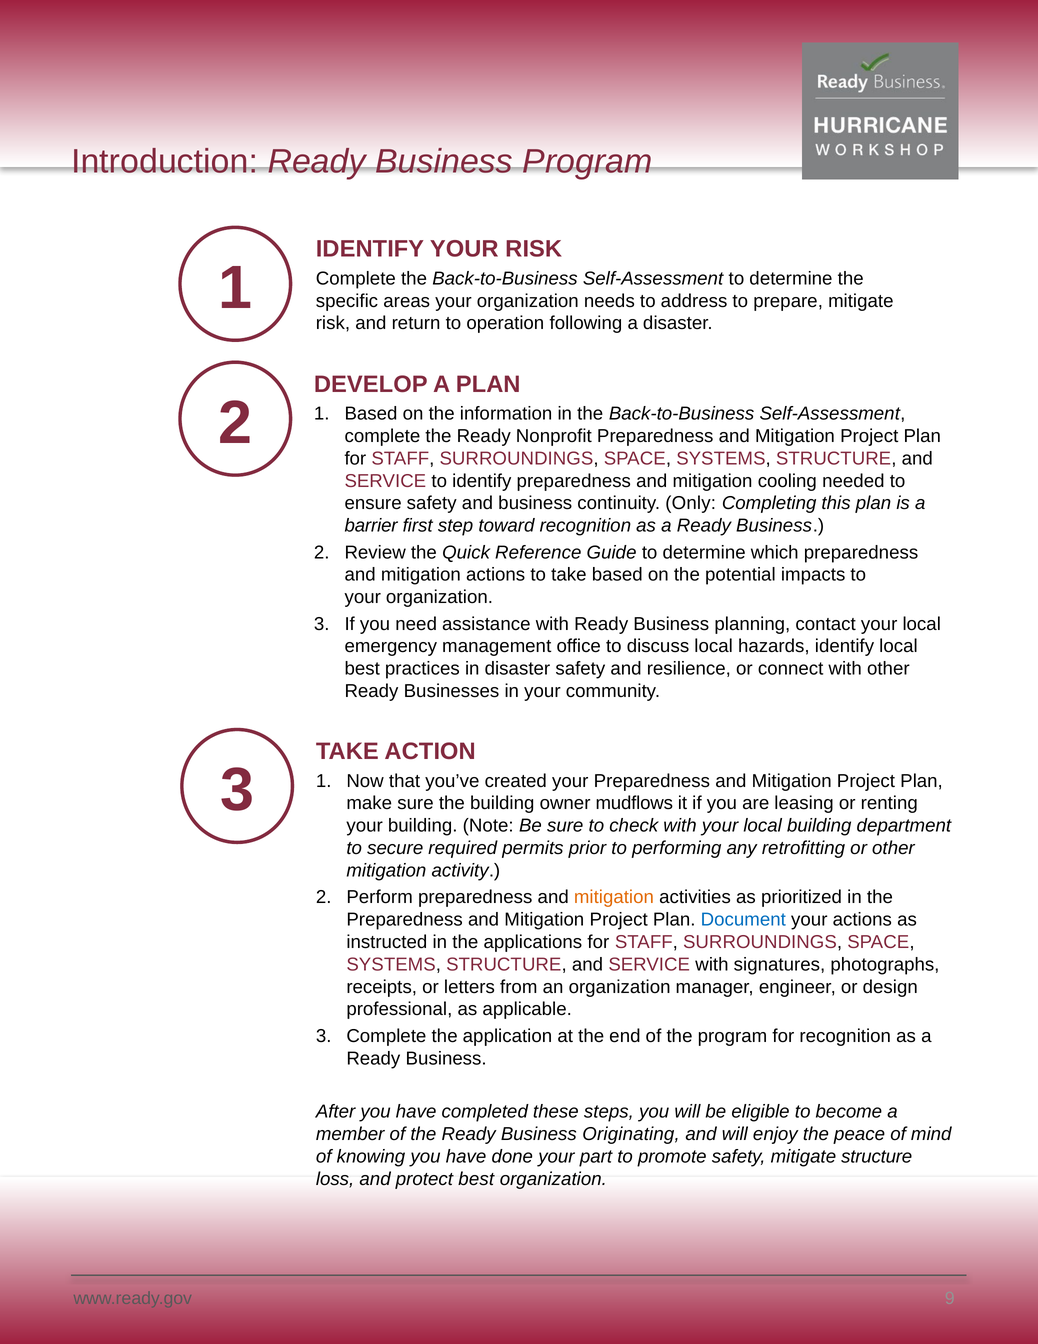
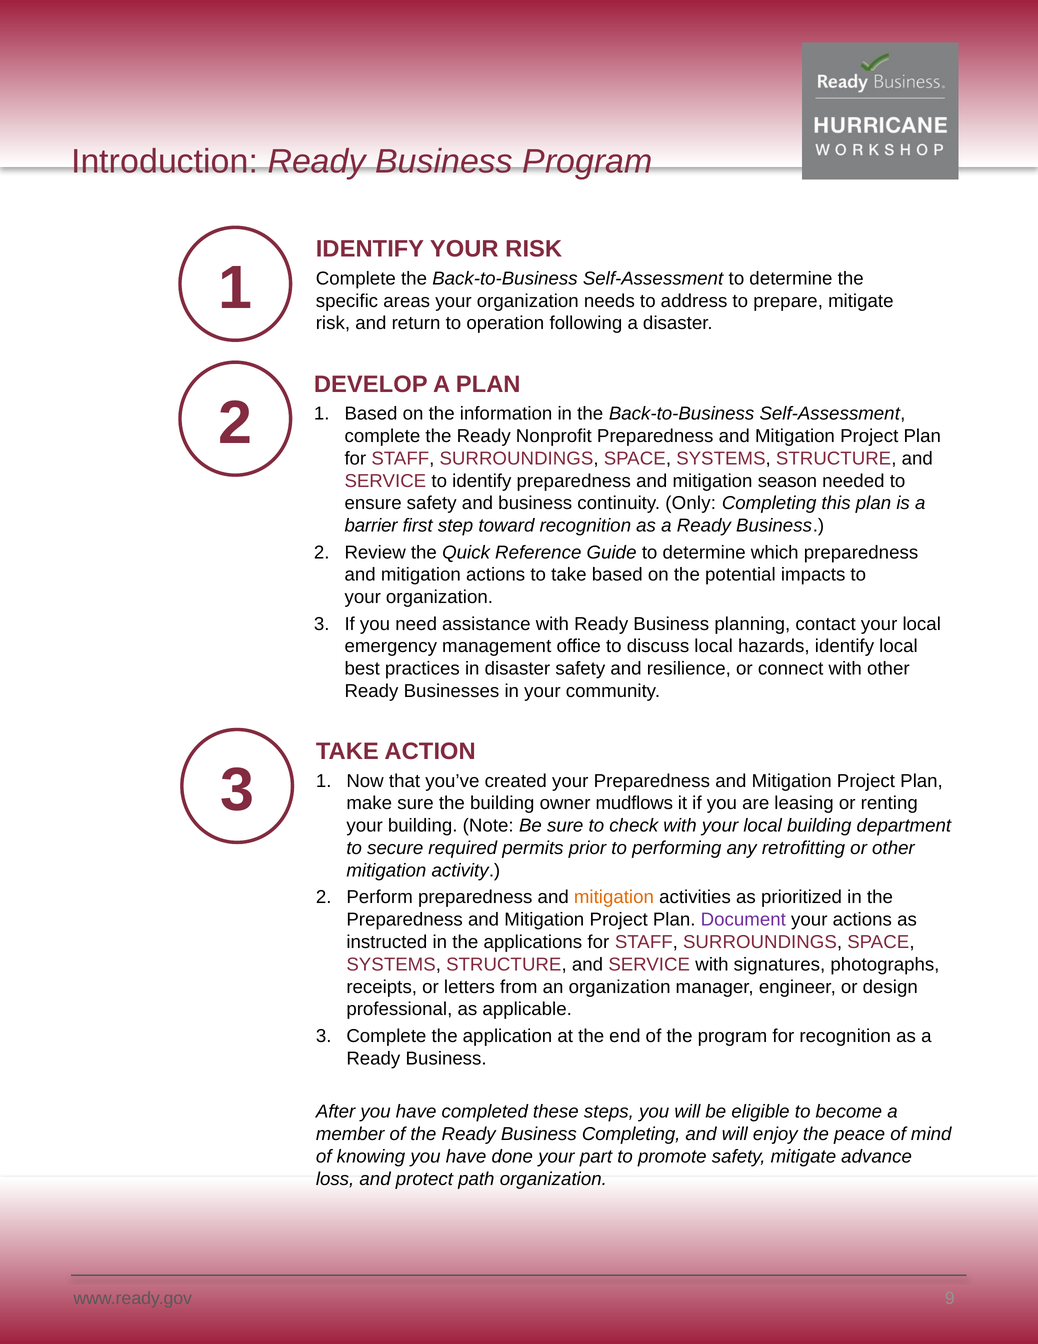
cooling: cooling -> season (787, 481)
Document colour: blue -> purple (743, 919)
Business Originating: Originating -> Completing (631, 1133)
mitigate structure: structure -> advance (877, 1156)
protect best: best -> path (476, 1178)
